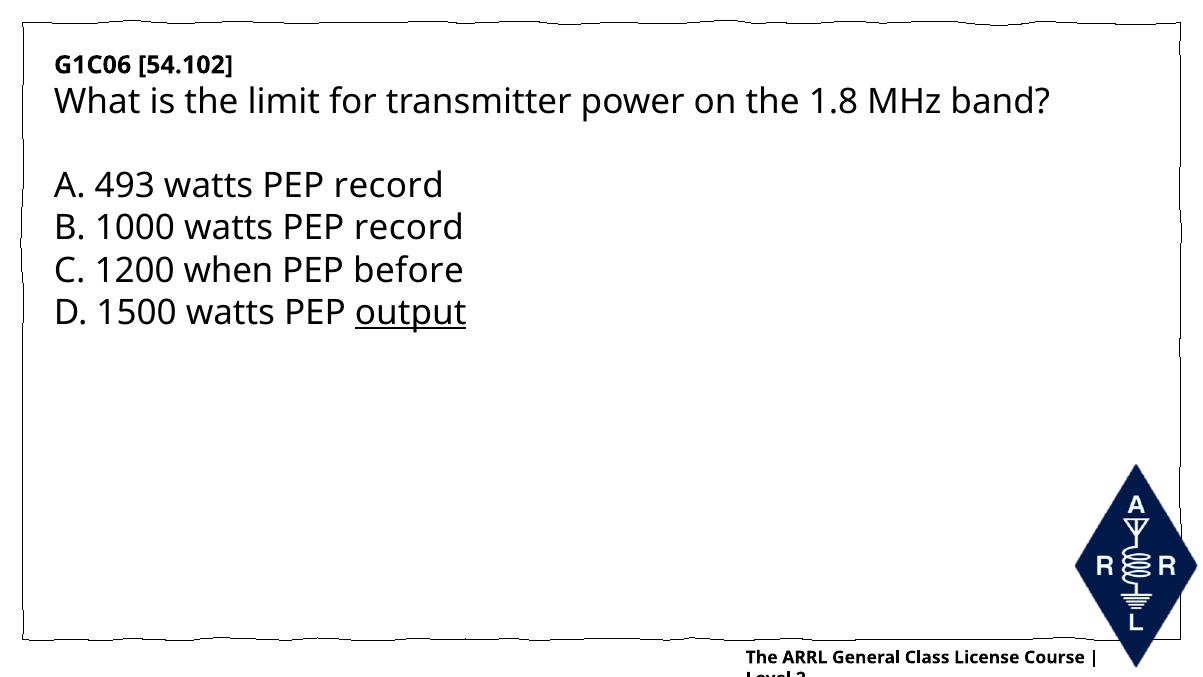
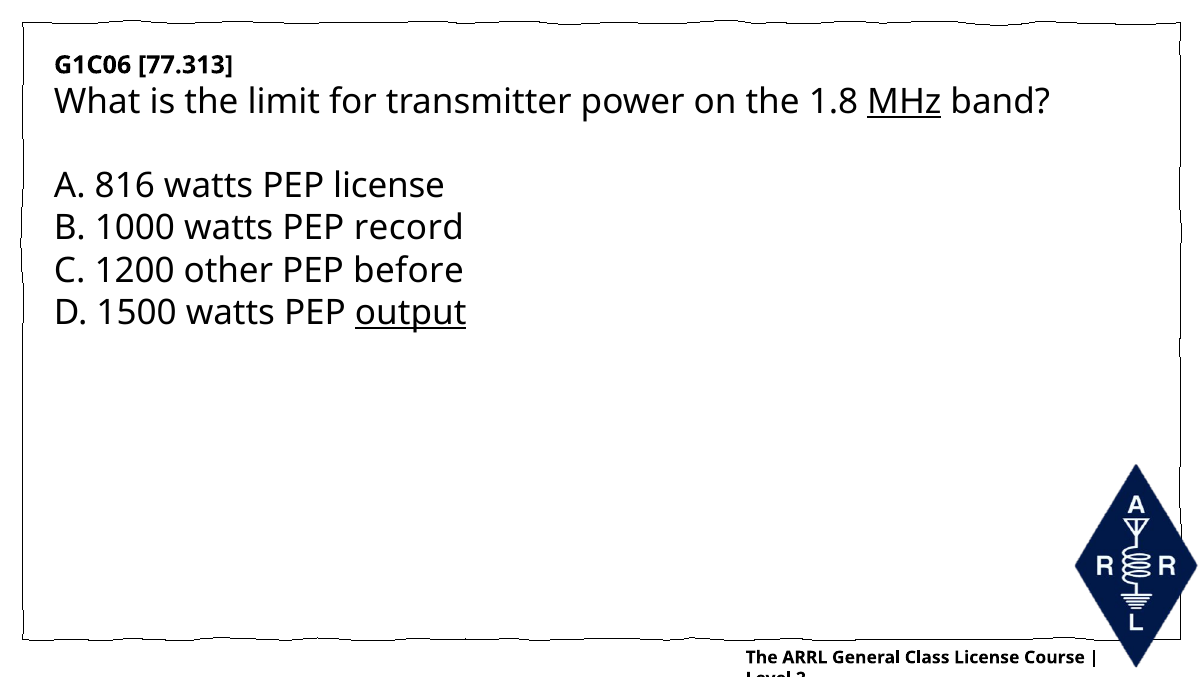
54.102: 54.102 -> 77.313 (186, 65)
MHz underline: none -> present (904, 102)
493: 493 -> 816 (125, 186)
record: record -> license (389, 186)
when: when -> other (228, 270)
